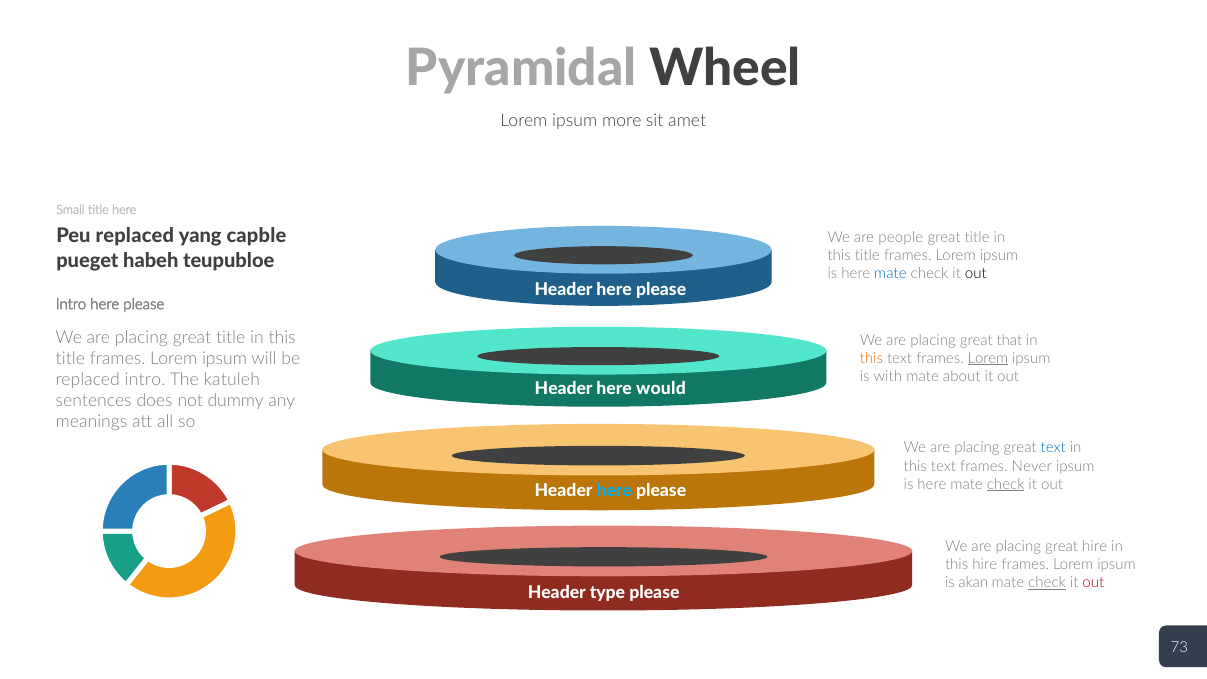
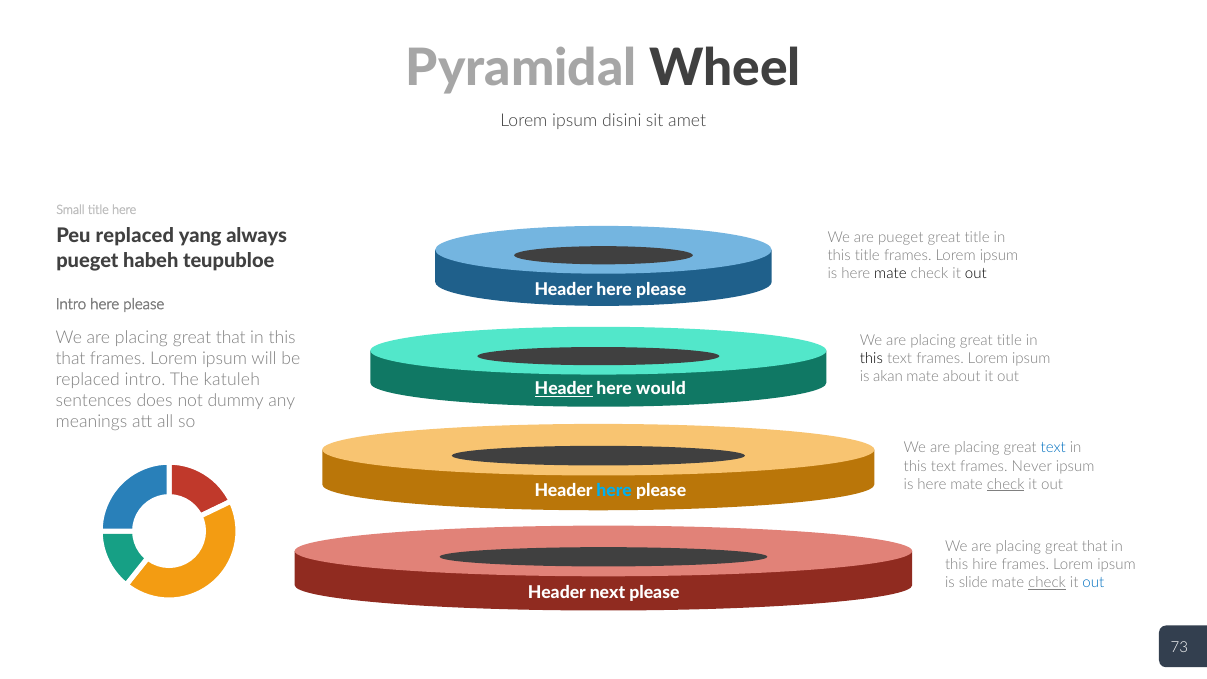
more: more -> disini (622, 121)
capble: capble -> always (257, 236)
are people: people -> pueget (901, 238)
mate colour: blue -> black (890, 274)
title: title -> that (231, 337)
placing great that: that -> title (1009, 340)
title: title -> that (71, 358)
this colour: orange -> black (871, 358)
Lorem underline: present -> none (988, 358)
with: with -> akan (888, 376)
Header underline: none -> present (564, 389)
hire: hire -> that (1095, 547)
akan: akan -> slide (973, 583)
out colour: red -> blue (1093, 583)
type: type -> next (607, 592)
